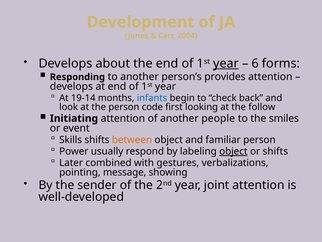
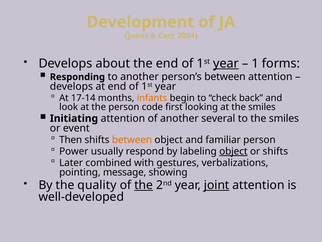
6: 6 -> 1 (255, 63)
person’s provides: provides -> between (225, 77)
19-14: 19-14 -> 17-14 (83, 98)
infants colour: blue -> orange (152, 98)
at the follow: follow -> smiles (262, 107)
people: people -> several (218, 118)
Skills: Skills -> Then (71, 140)
sender: sender -> quality (97, 185)
the underline: none -> present (144, 185)
joint underline: none -> present (217, 185)
